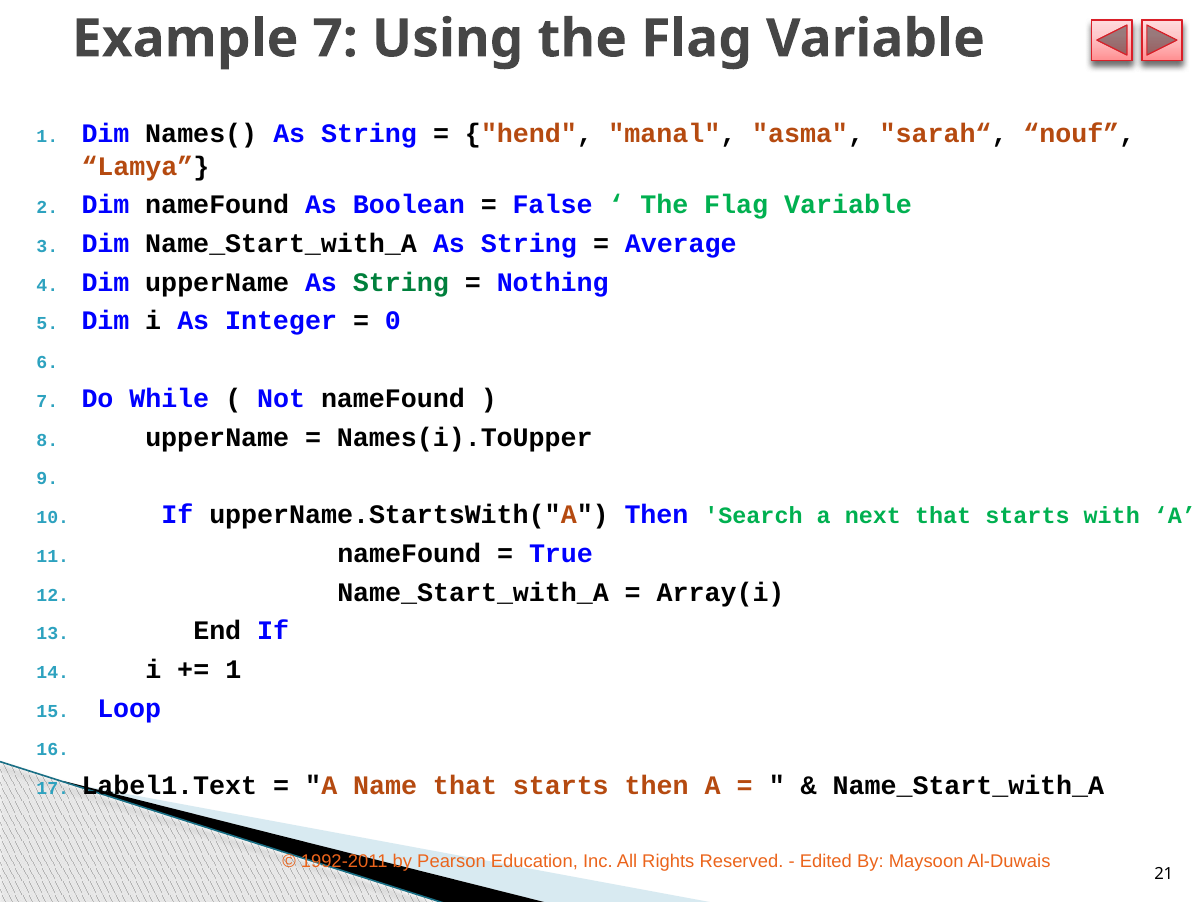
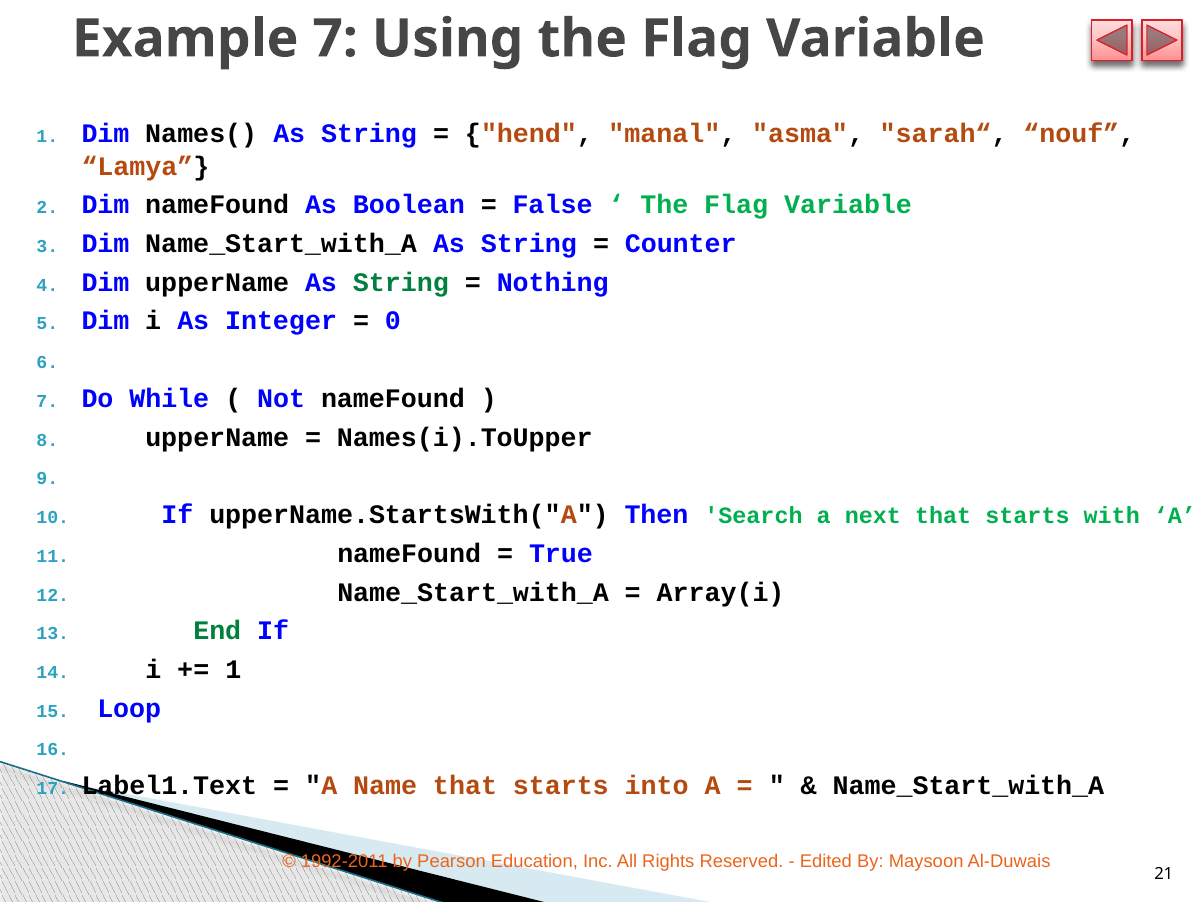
Average: Average -> Counter (681, 244)
End colour: black -> green (217, 631)
starts then: then -> into (657, 785)
